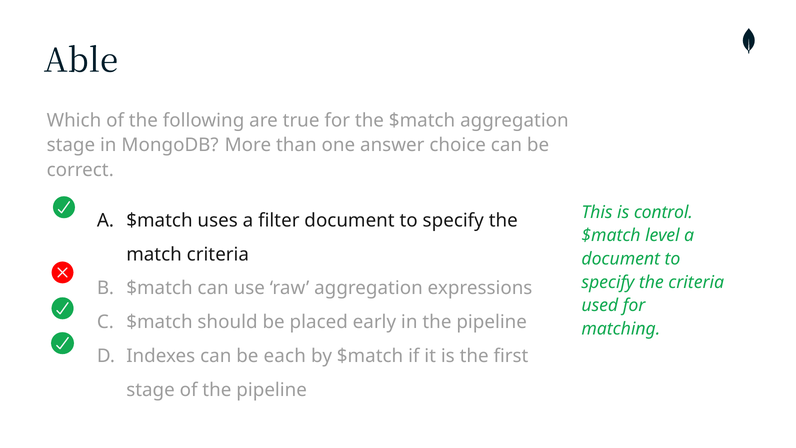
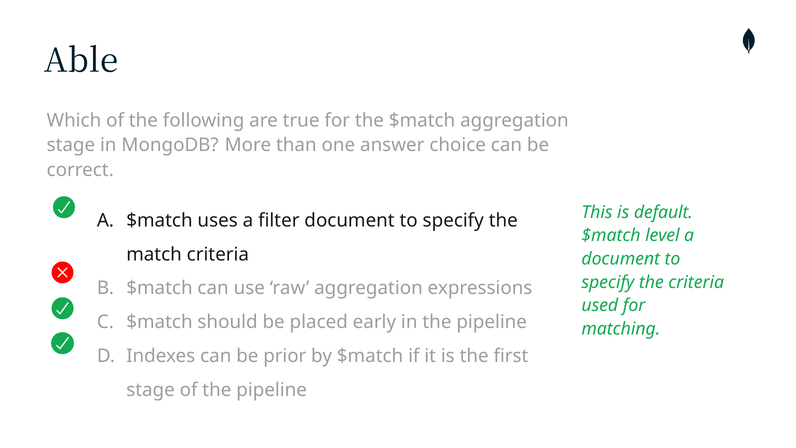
control: control -> default (663, 212)
each: each -> prior (285, 356)
